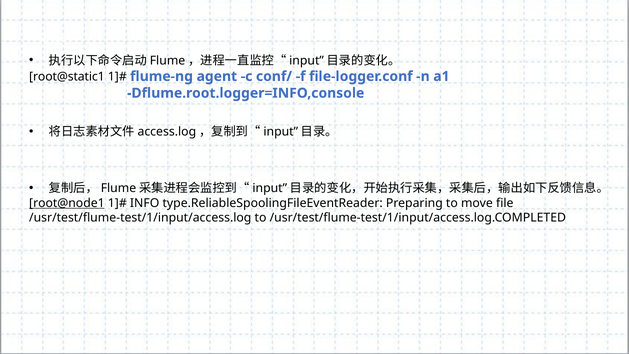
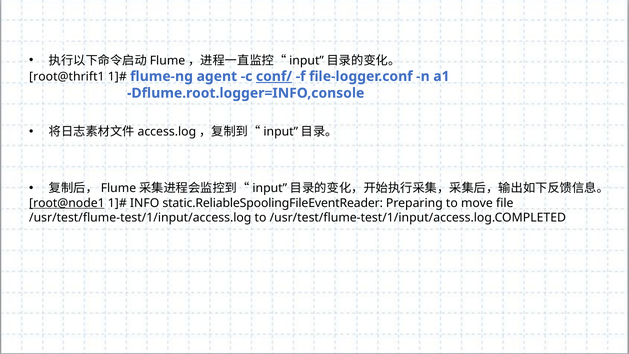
root@static1: root@static1 -> root@thrift1 (67, 77)
conf/ underline: none -> present (274, 76)
type.ReliableSpoolingFileEventReader: type.ReliableSpoolingFileEventReader -> static.ReliableSpoolingFileEventReader (273, 203)
